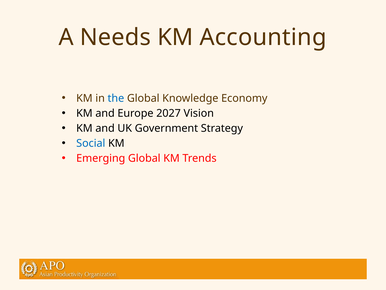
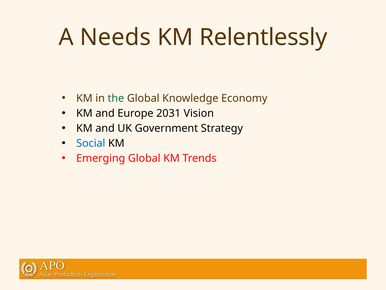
Accounting: Accounting -> Relentlessly (263, 37)
the colour: blue -> green (116, 98)
2027: 2027 -> 2031 (169, 113)
